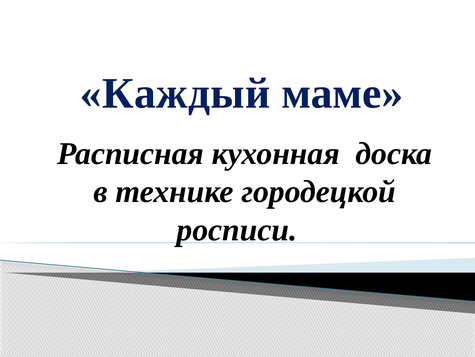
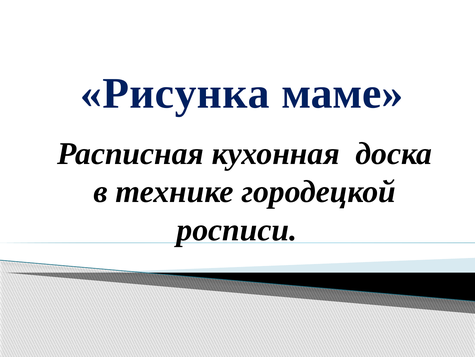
Каждый: Каждый -> Рисунка (175, 93)
